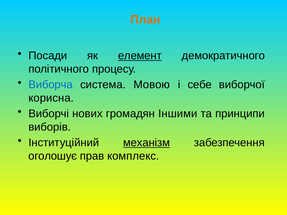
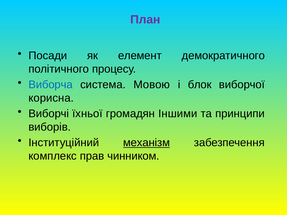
План colour: orange -> purple (145, 20)
елемент underline: present -> none (140, 56)
себе: себе -> блок (200, 85)
нових: нових -> їхньої (87, 114)
оголошує: оголошує -> комплекс (53, 156)
комплекс: комплекс -> чинником (133, 156)
